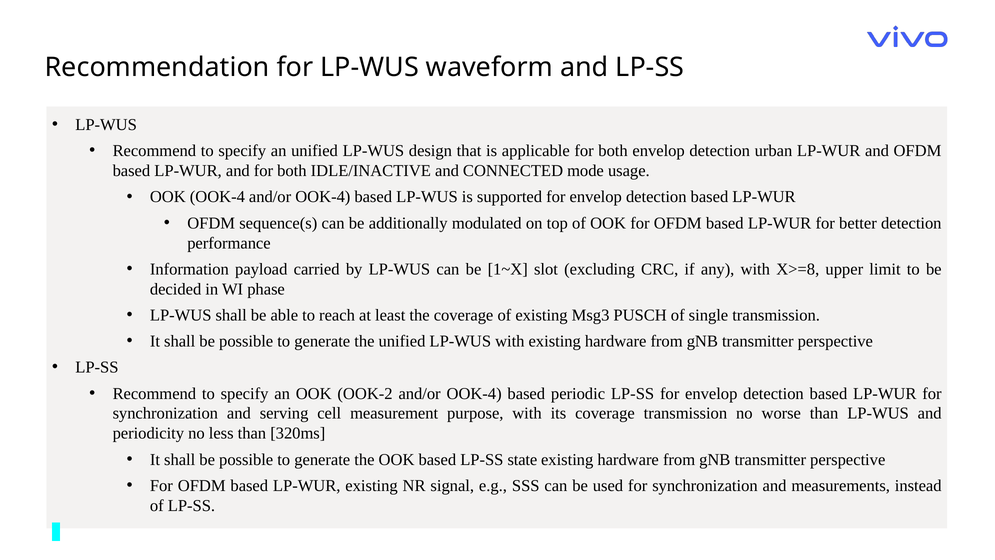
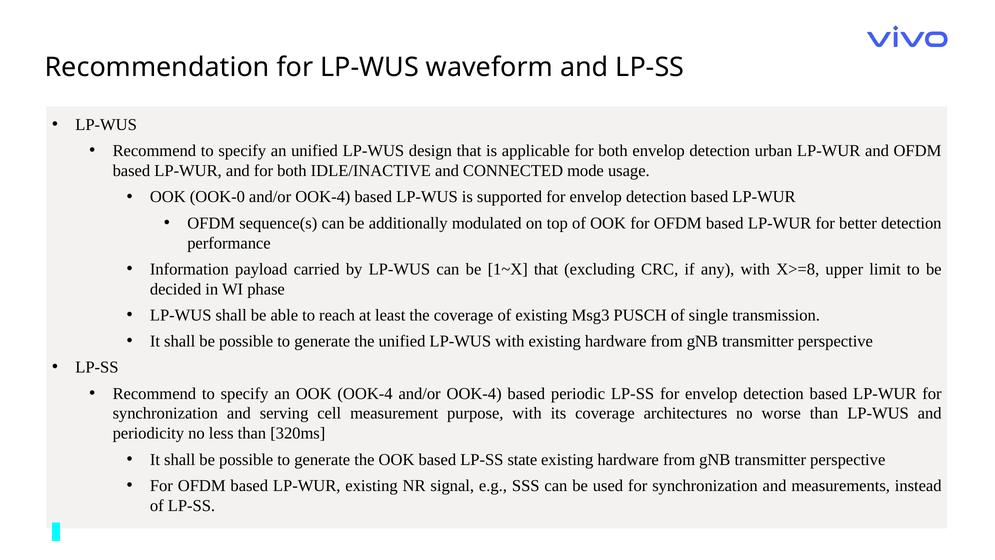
OOK OOK-4: OOK-4 -> OOK-0 (217, 197)
1~X slot: slot -> that (546, 269)
OOK OOK-2: OOK-2 -> OOK-4 (365, 393)
coverage transmission: transmission -> architectures (685, 413)
